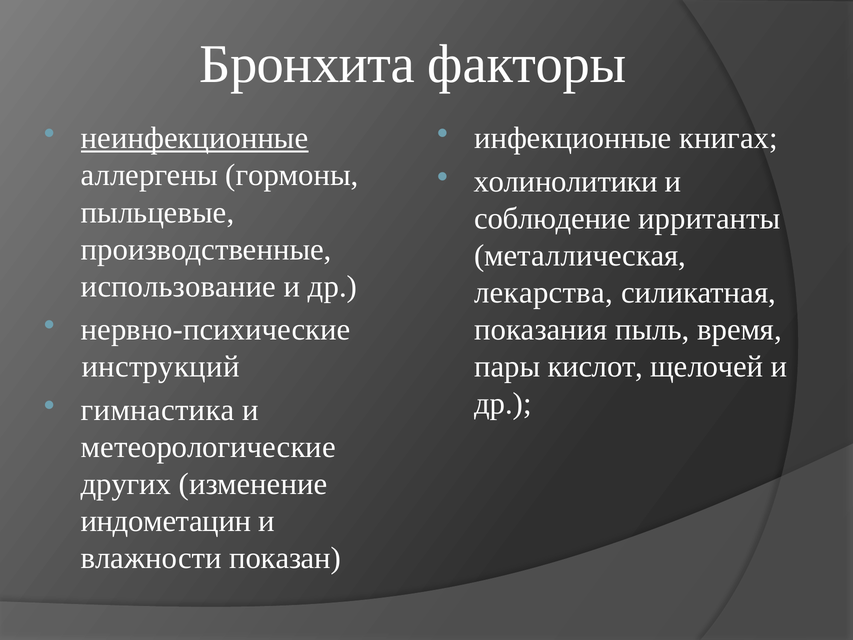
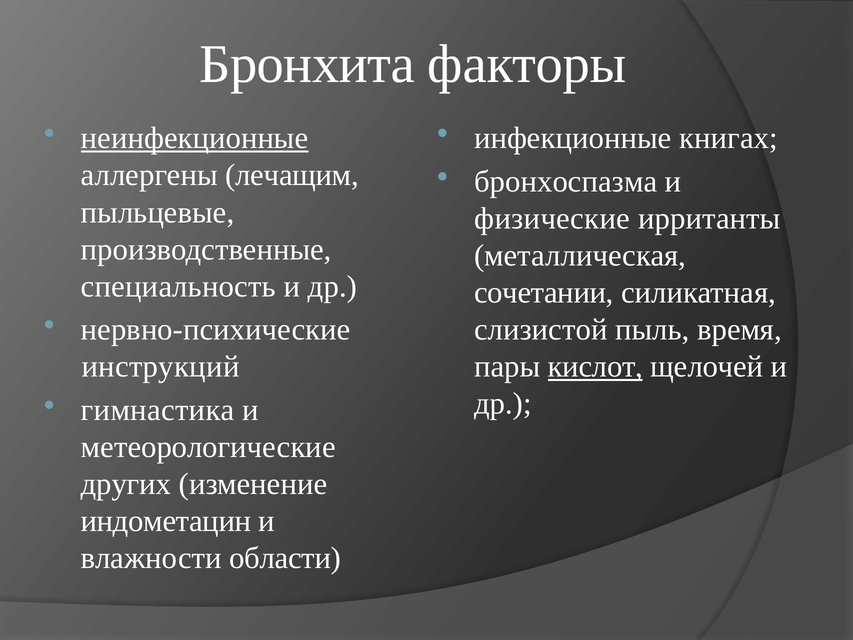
гормоны: гормоны -> лечащим (292, 175)
холинолитики: холинолитики -> бронхоспазма (566, 181)
соблюдение: соблюдение -> физические (552, 218)
использование: использование -> специальность (178, 286)
лекарства: лекарства -> сочетании (544, 292)
показания: показания -> слизистой (541, 330)
кислот underline: none -> present (595, 367)
показан: показан -> области (285, 558)
